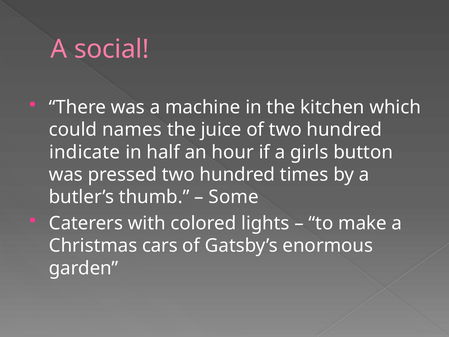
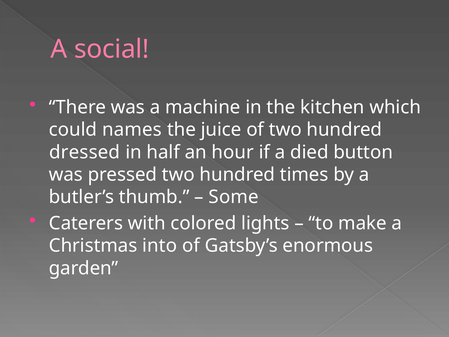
indicate: indicate -> dressed (85, 152)
girls: girls -> died (309, 152)
cars: cars -> into (160, 246)
